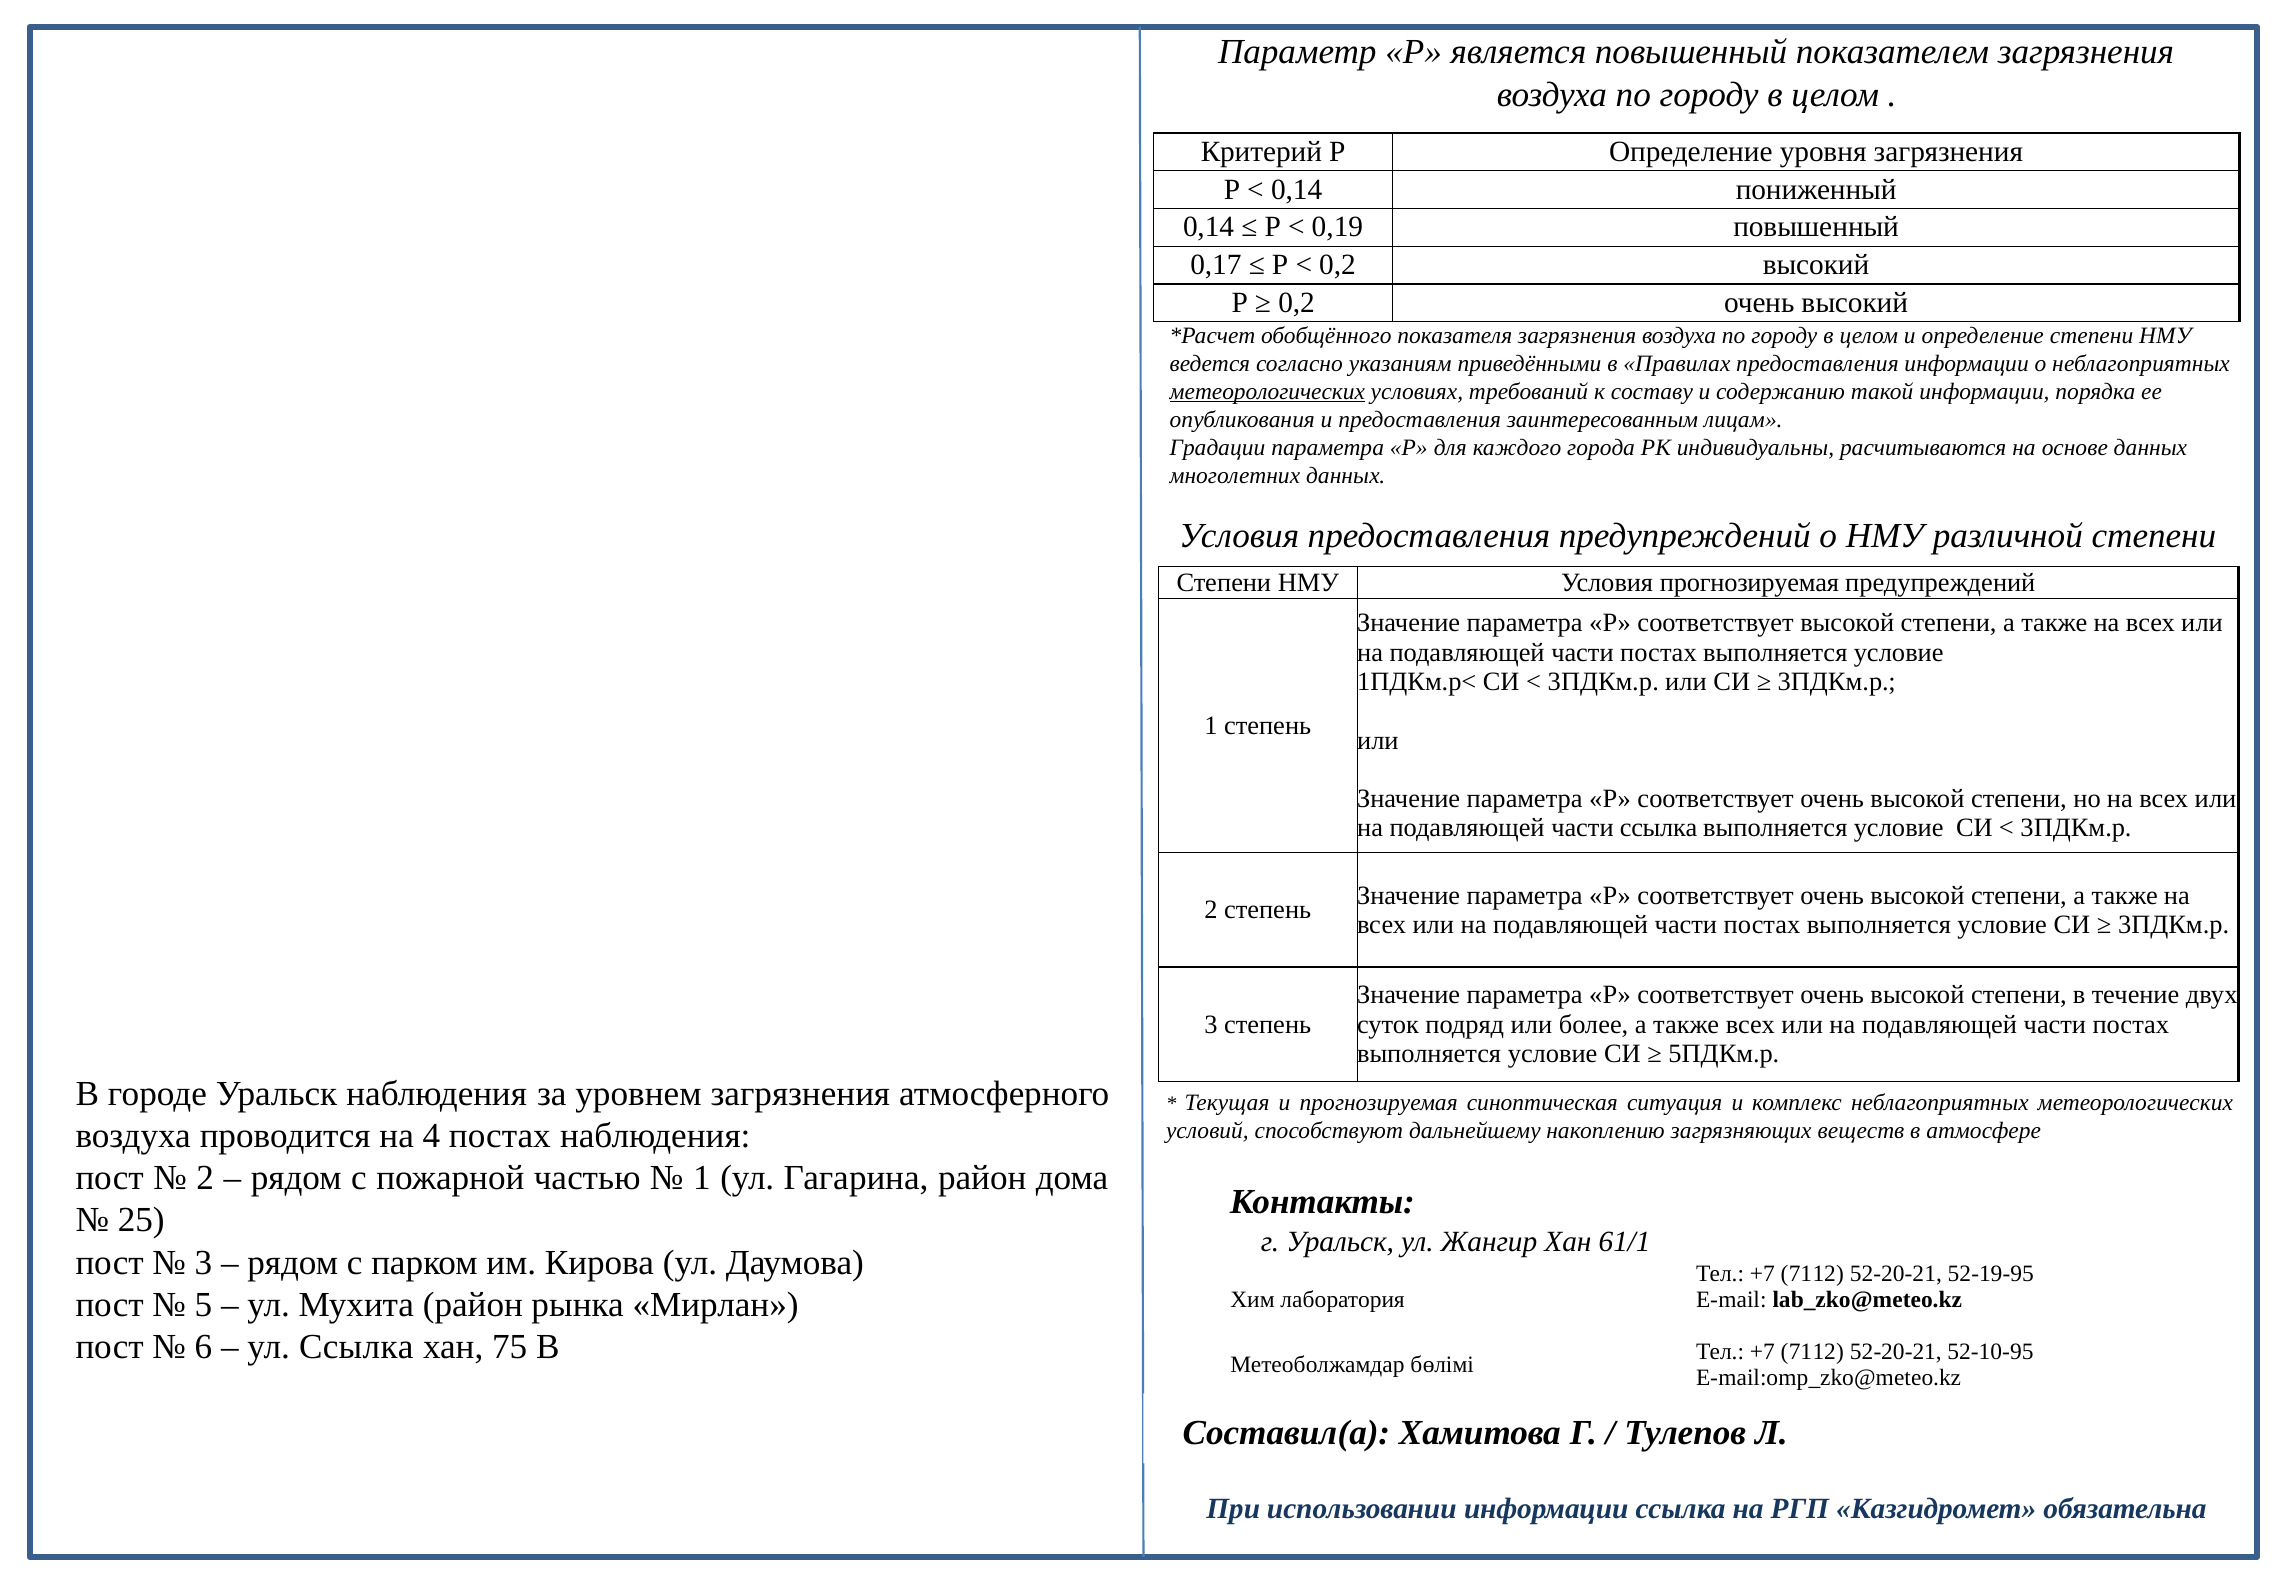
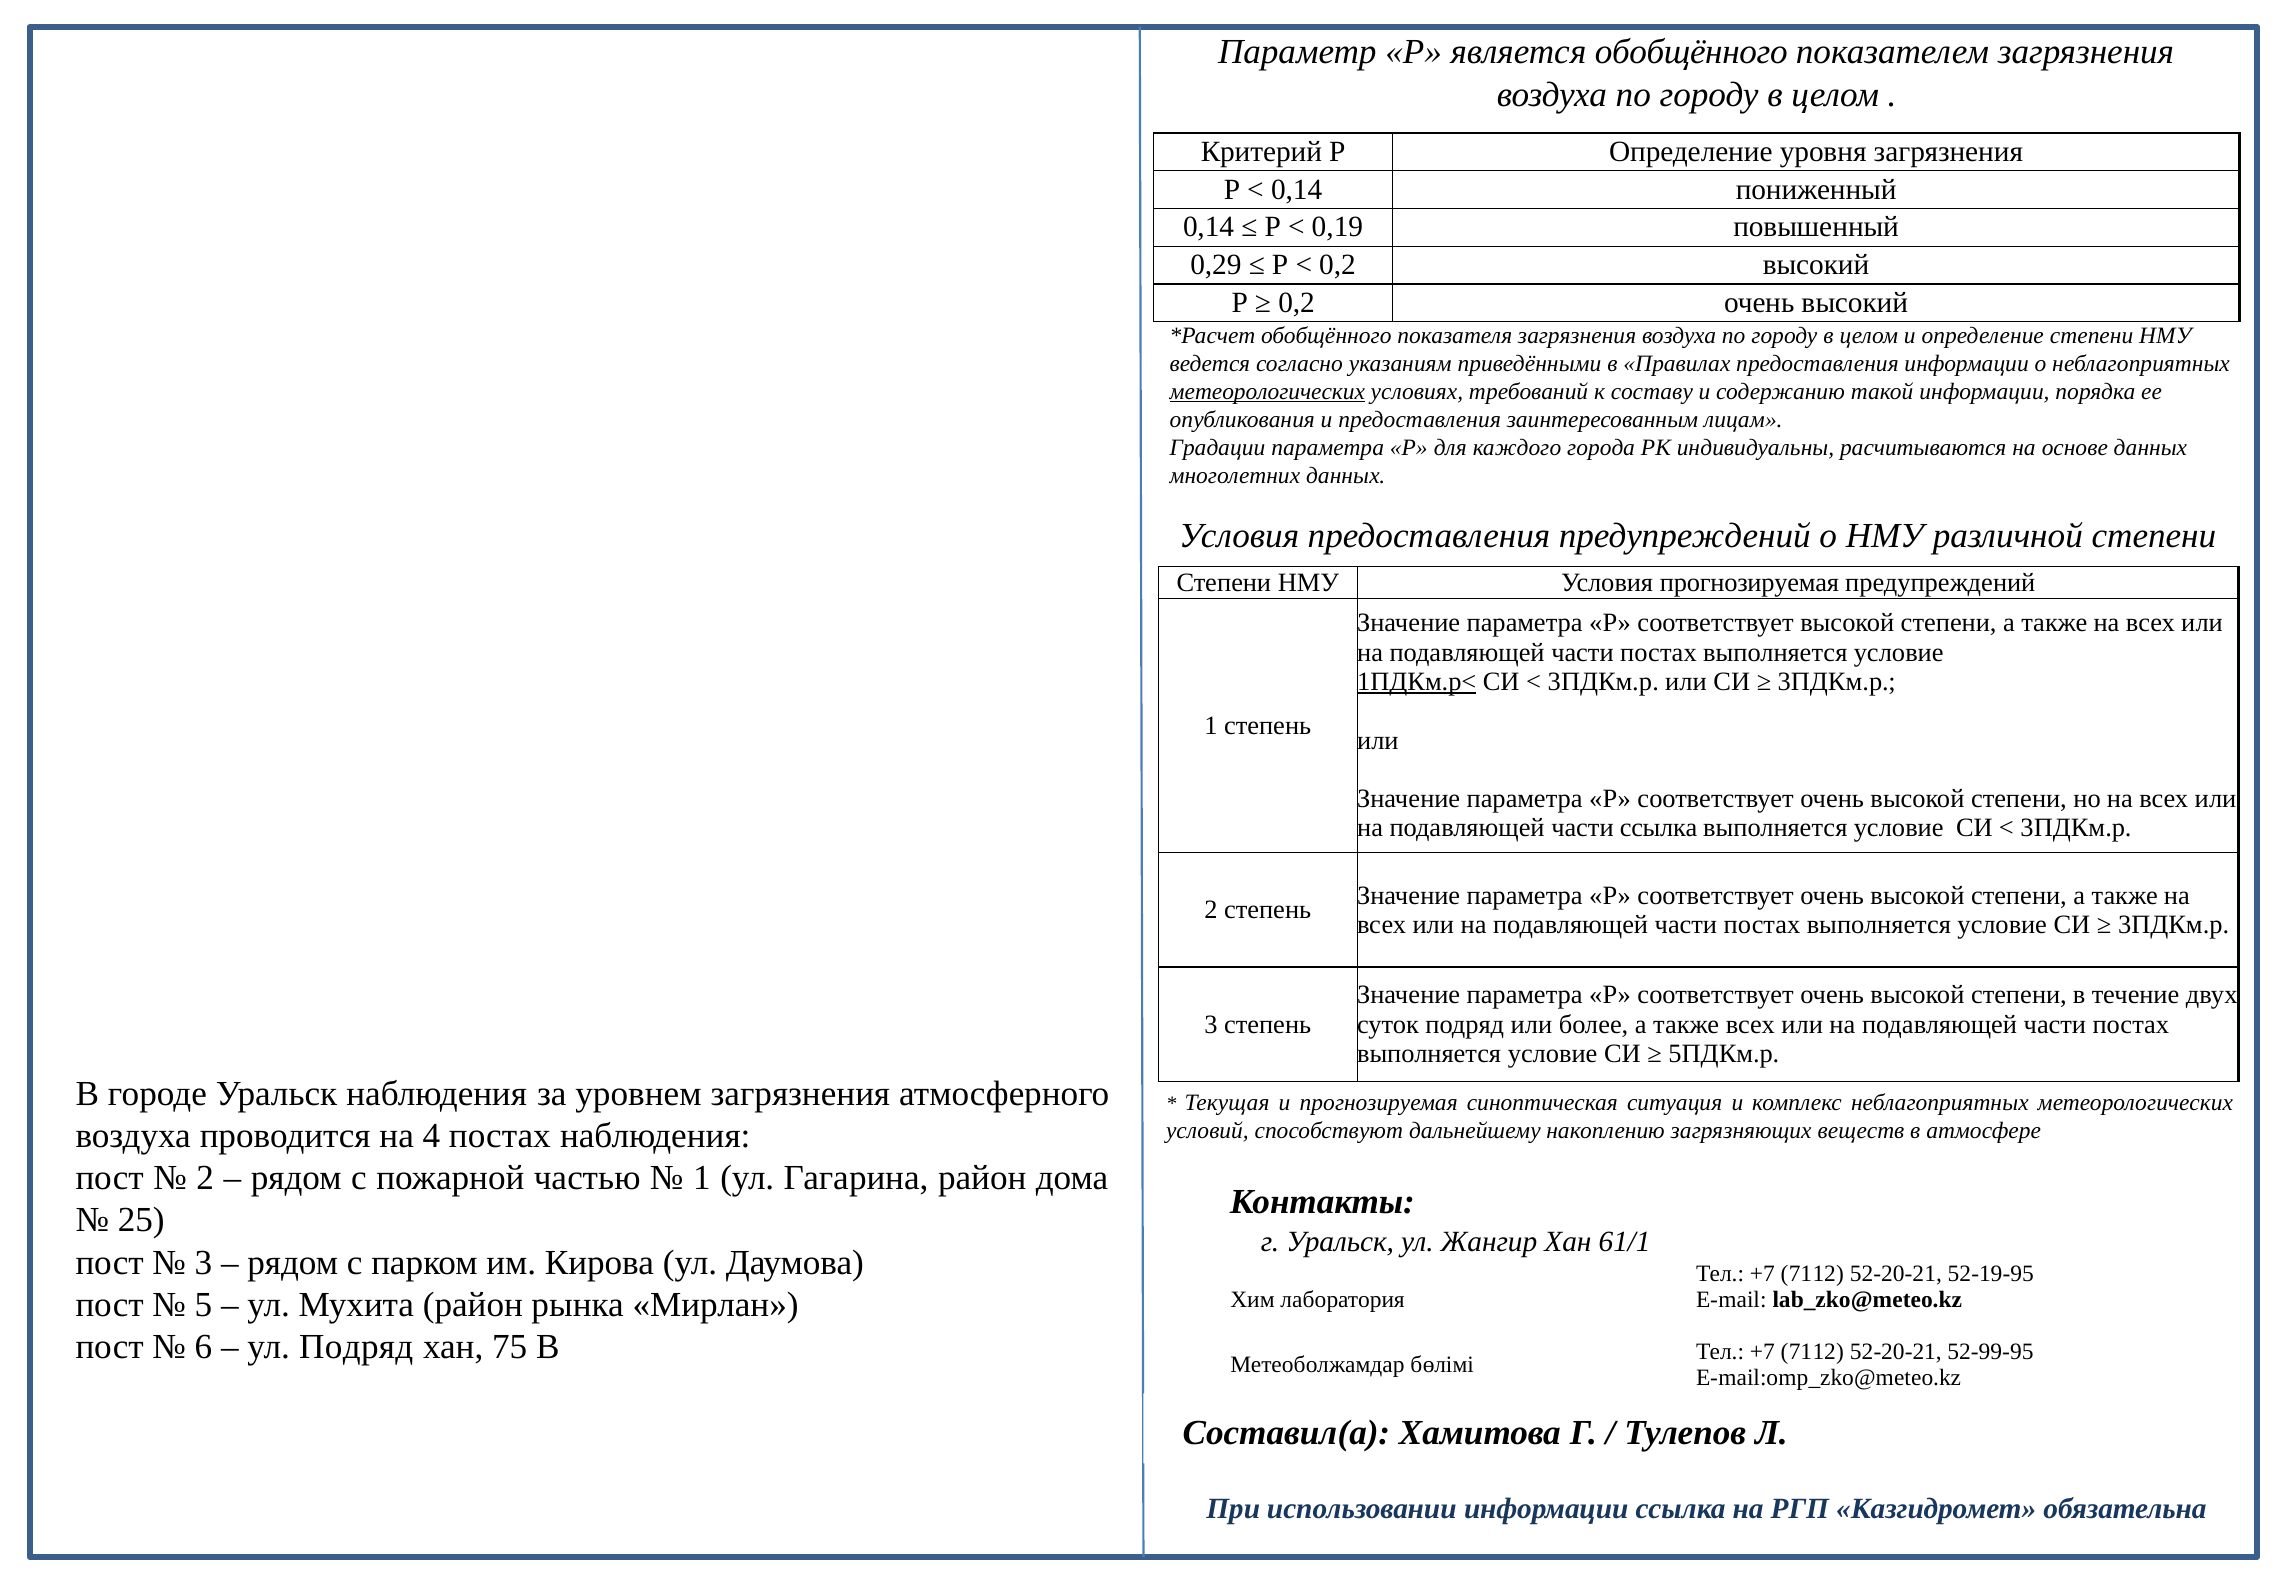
является повышенный: повышенный -> обобщённого (1691, 52)
0,17: 0,17 -> 0,29 (1216, 265)
1ПДКм.р< underline: none -> present (1417, 681)
ул Ссылка: Ссылка -> Подряд (356, 1346)
52-10-95: 52-10-95 -> 52-99-95 (1990, 1351)
